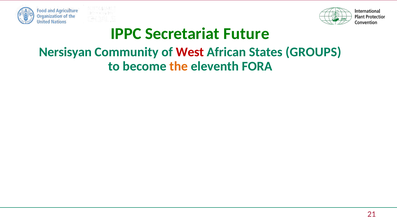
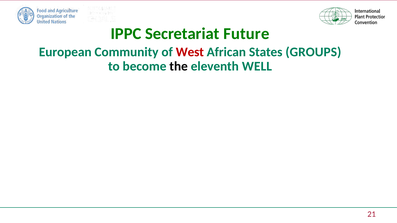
Nersisyan: Nersisyan -> European (65, 52)
the colour: orange -> black (179, 66)
FORA: FORA -> WELL (257, 66)
